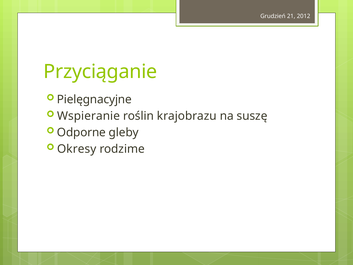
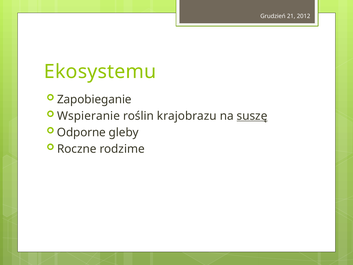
Przyciąganie: Przyciąganie -> Ekosystemu (100, 72)
Pielęgnacyjne: Pielęgnacyjne -> Zapobieganie (94, 99)
suszę underline: none -> present (252, 116)
Okresy: Okresy -> Roczne (77, 149)
